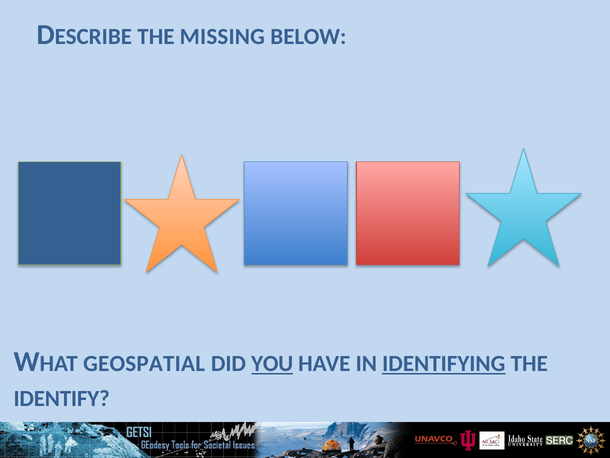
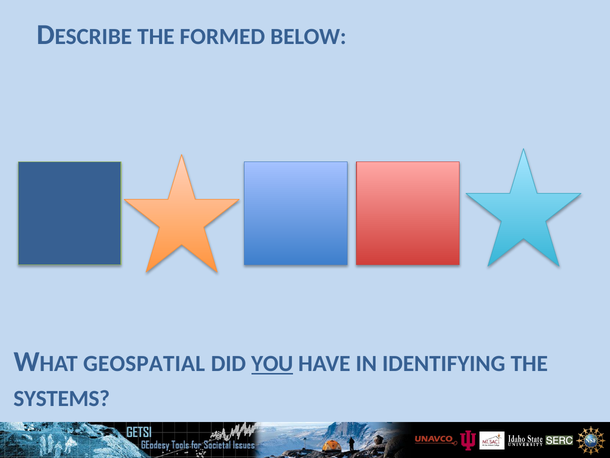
MISSING: MISSING -> FORMED (222, 37)
IDENTIFYING underline: present -> none (444, 363)
IDENTIFY: IDENTIFY -> SYSTEMS (62, 398)
